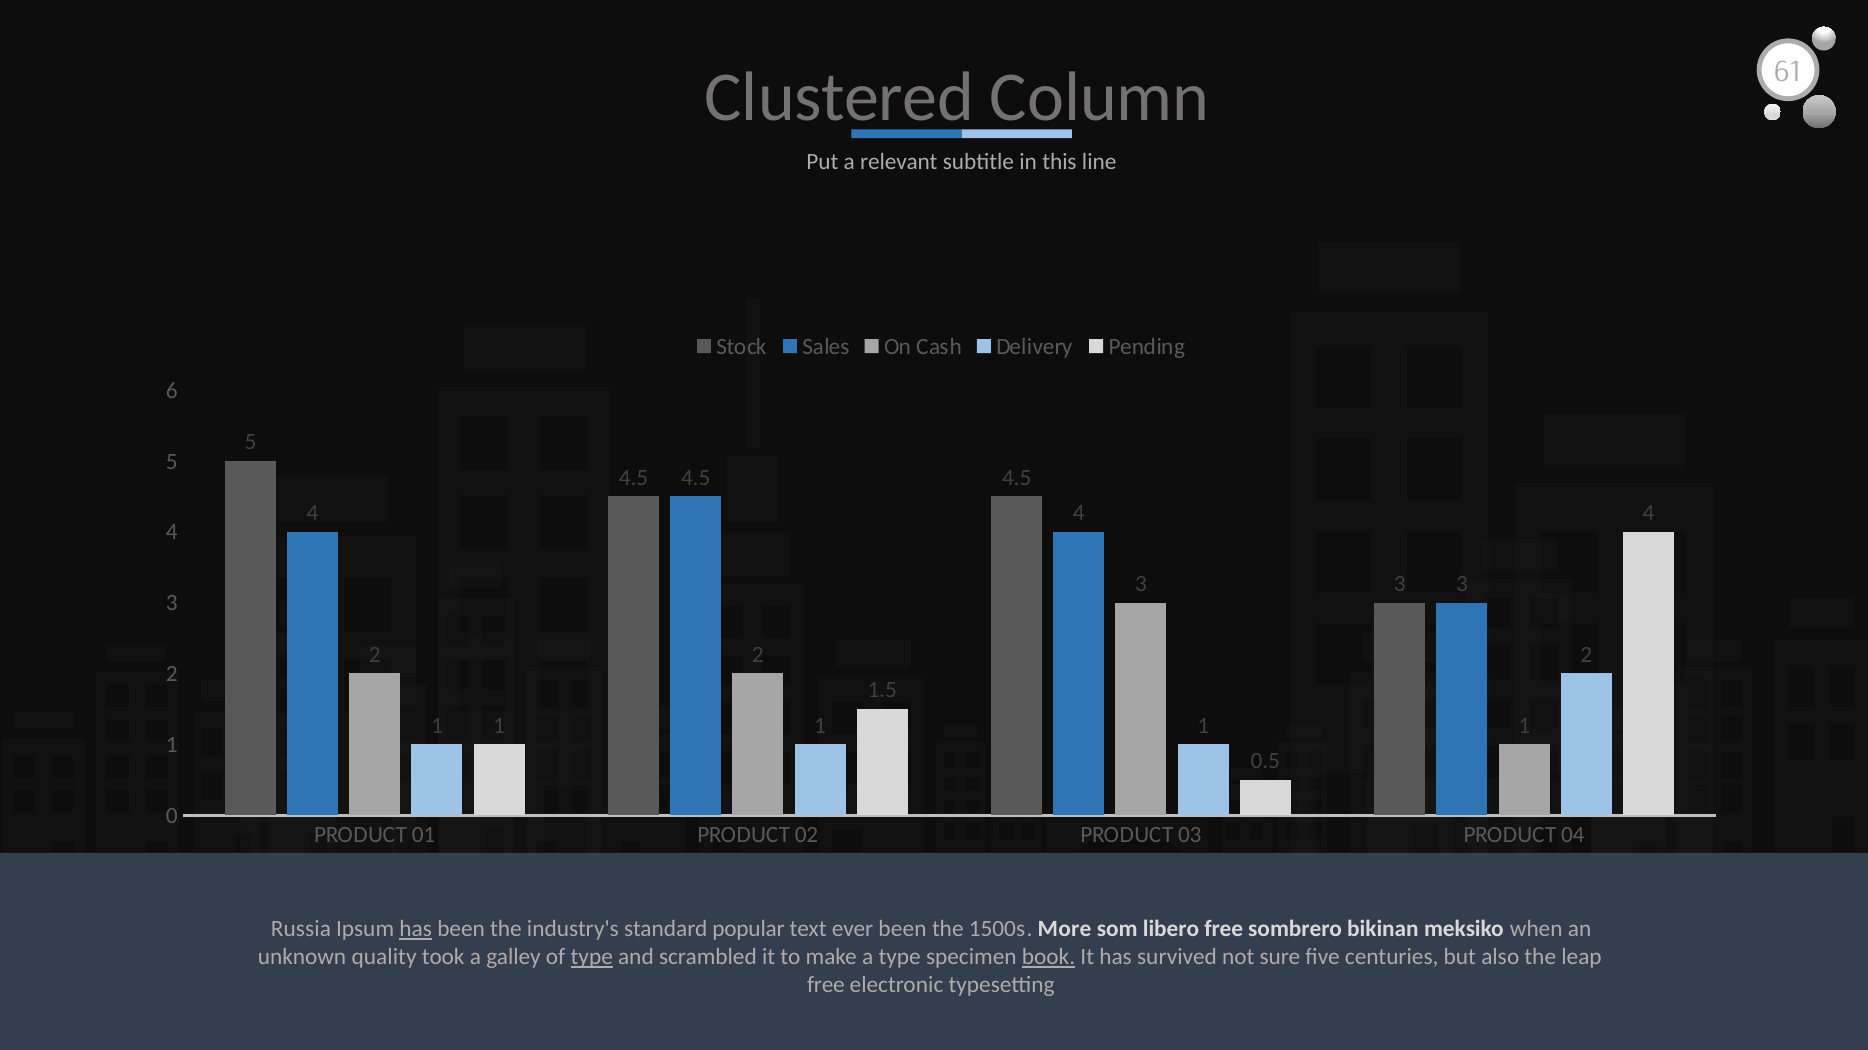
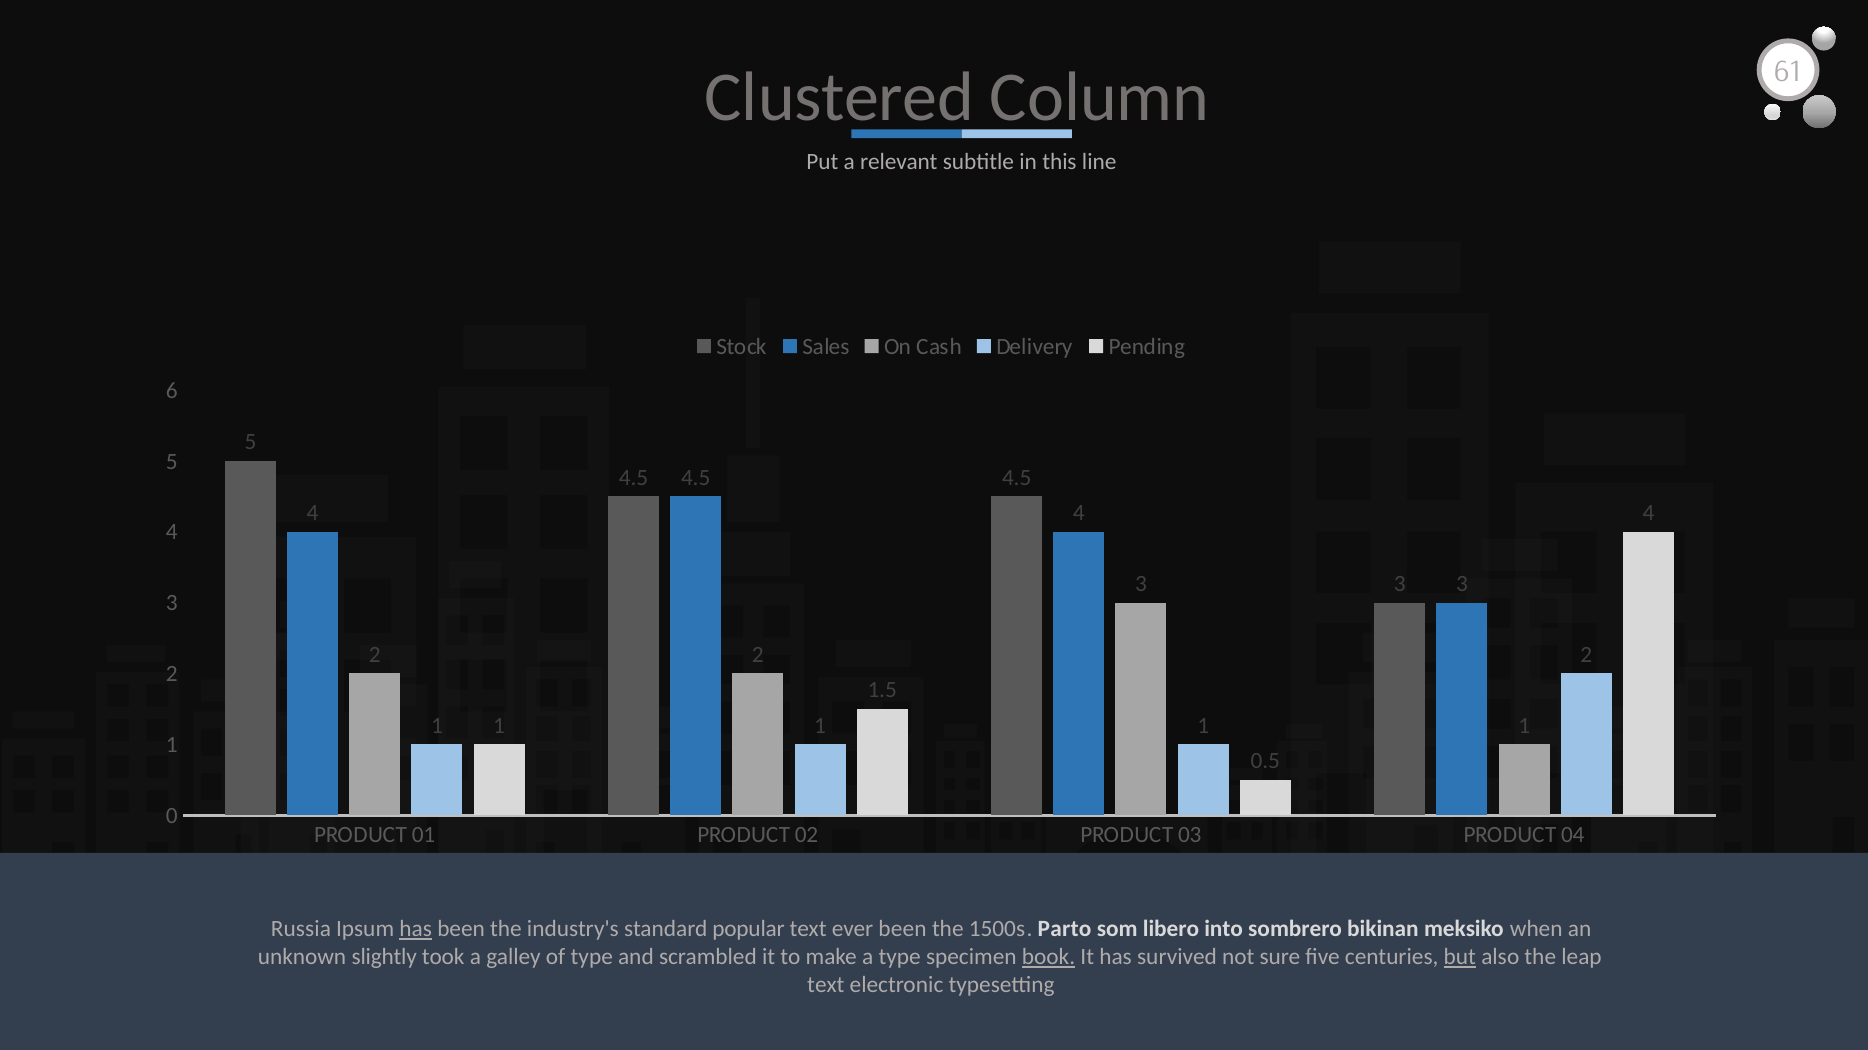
More: More -> Parto (1064, 930)
libero free: free -> into (1224, 930)
quality: quality -> slightly (384, 958)
type underline: present -> none (592, 958)
but underline: none -> present (1460, 958)
free: free -> text (826, 986)
